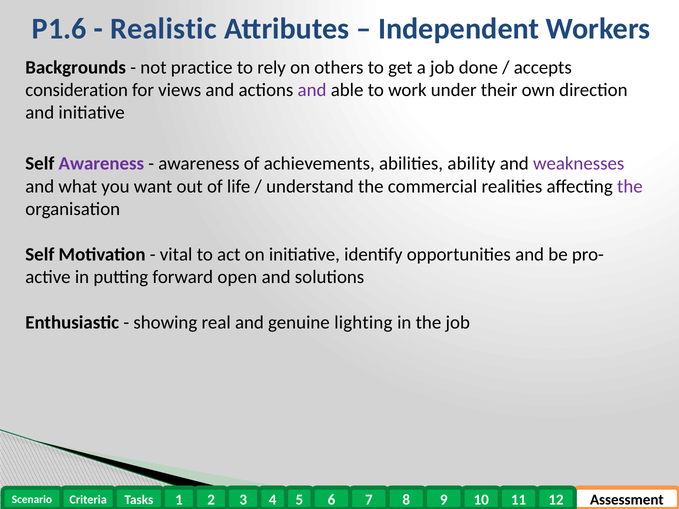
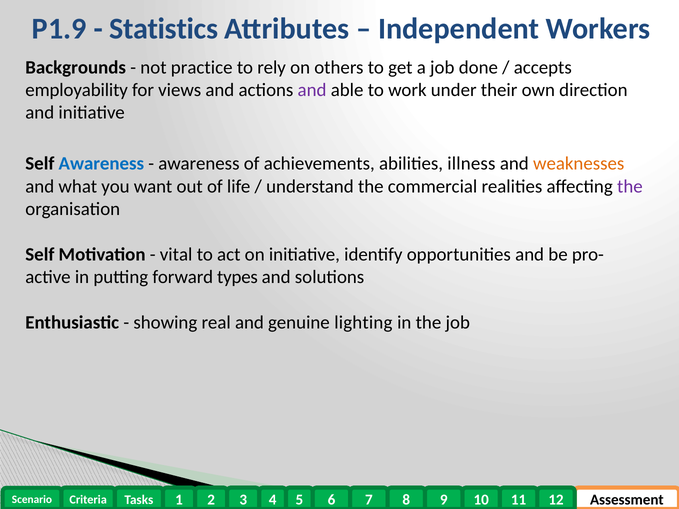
P1.6: P1.6 -> P1.9 (59, 29)
Realistic: Realistic -> Statistics (164, 29)
consideration: consideration -> employability (77, 90)
Awareness colour: purple -> blue (101, 164)
ability: ability -> illness (471, 164)
weaknesses colour: purple -> orange (579, 164)
open: open -> types (237, 277)
